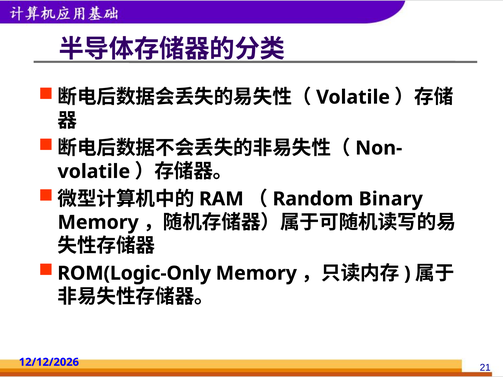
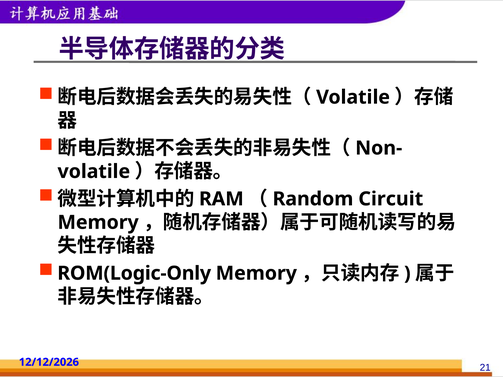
Binary: Binary -> Circuit (391, 199)
